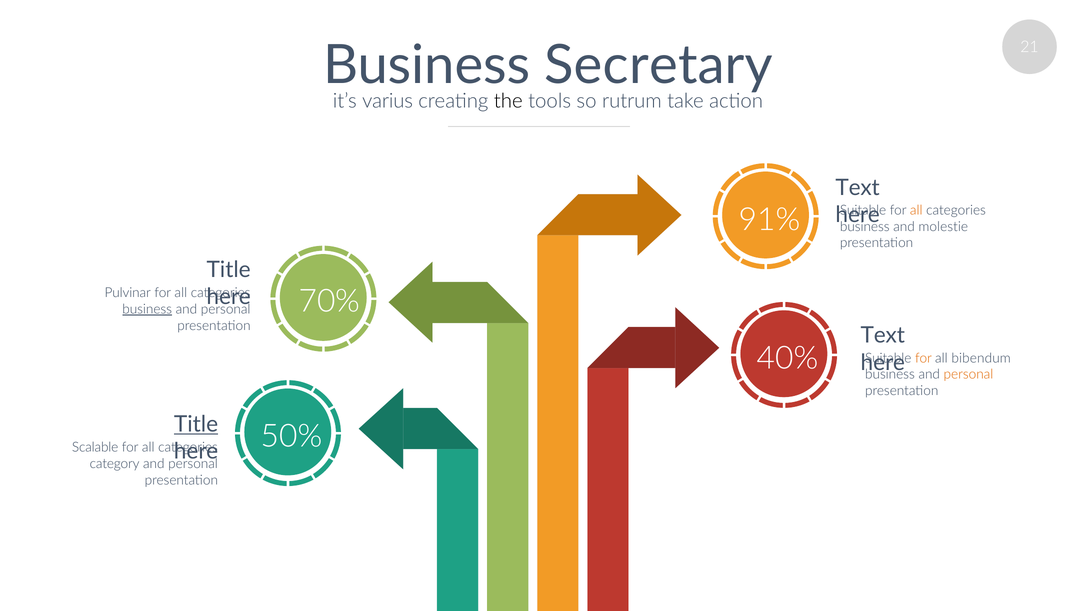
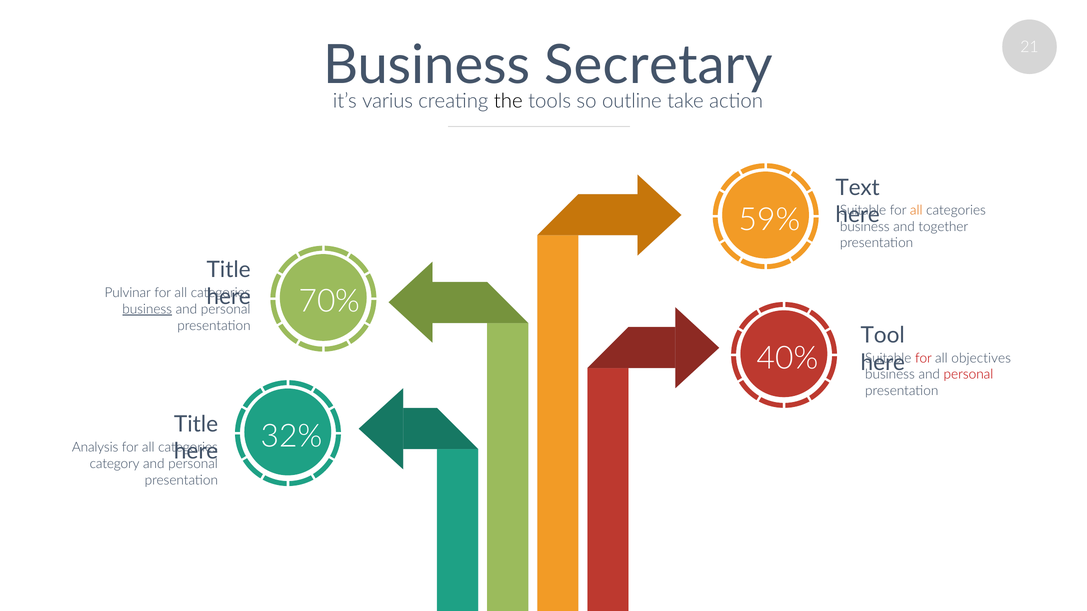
rutrum: rutrum -> outline (632, 101)
91%: 91% -> 59% (770, 220)
molestie: molestie -> together (943, 227)
Text: Text -> Tool (883, 336)
for colour: orange -> red (923, 358)
bibendum: bibendum -> objectives (981, 358)
personal colour: orange -> red (968, 375)
Title underline: present -> none (196, 425)
50%: 50% -> 32% (292, 437)
Scalable: Scalable -> Analysis (95, 448)
